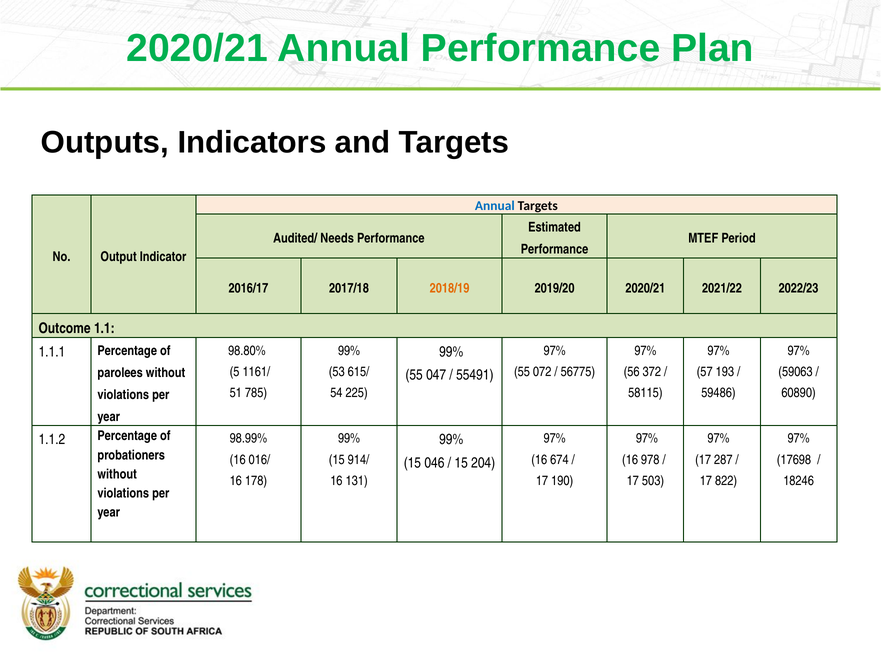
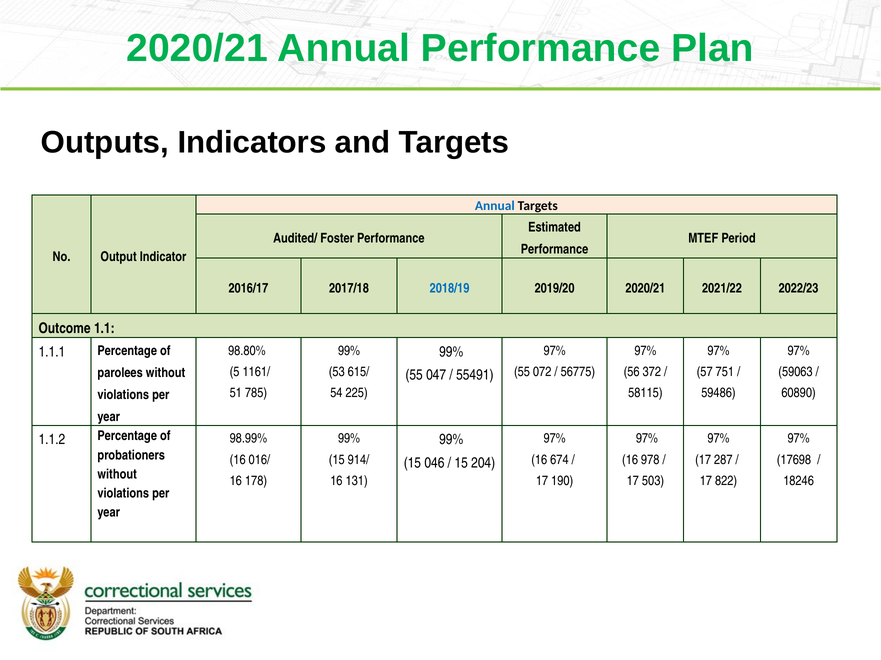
Needs: Needs -> Foster (337, 239)
2018/19 colour: orange -> blue (450, 289)
193: 193 -> 751 (725, 372)
